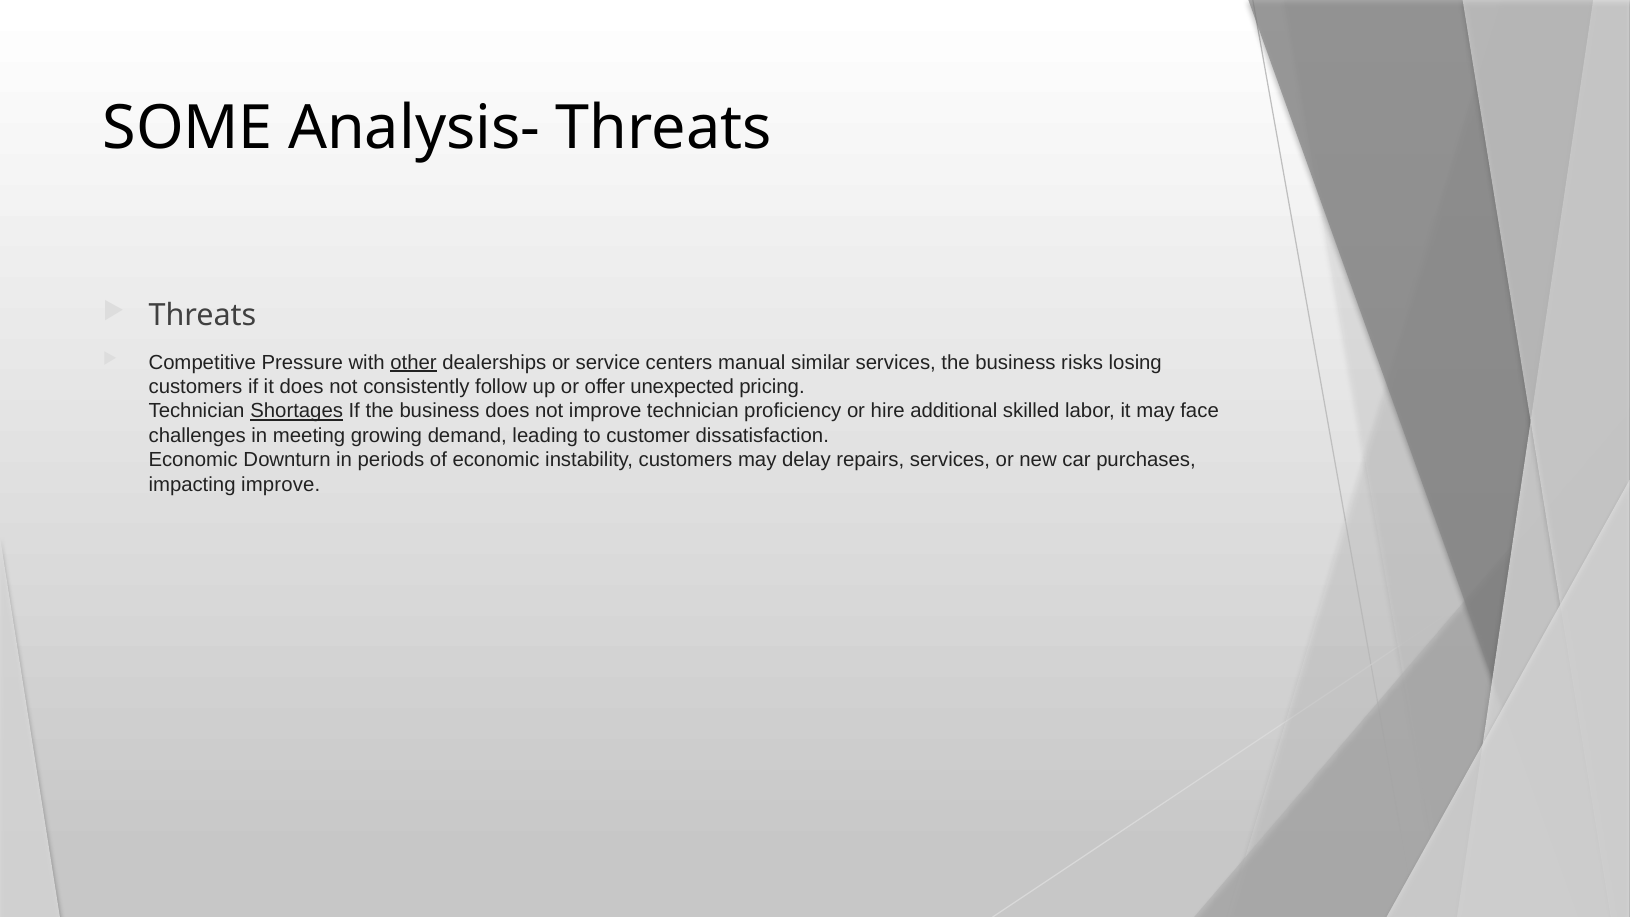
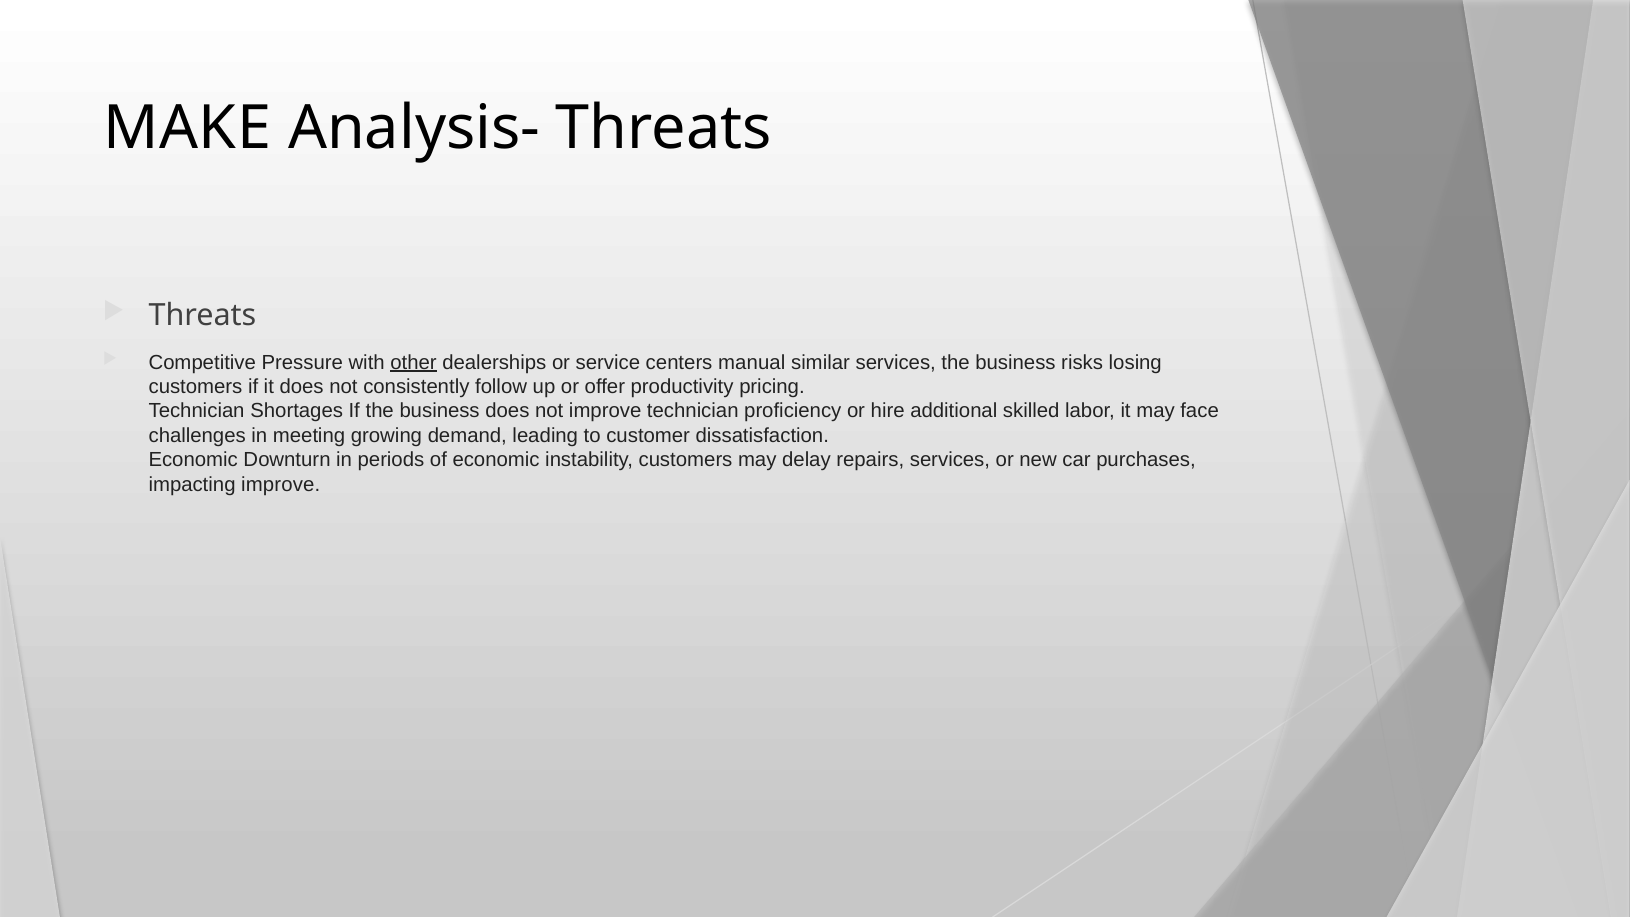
SOME: SOME -> MAKE (187, 129)
unexpected: unexpected -> productivity (682, 387)
Shortages underline: present -> none (297, 411)
